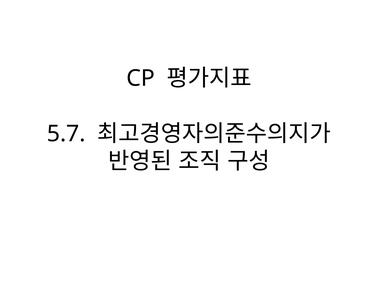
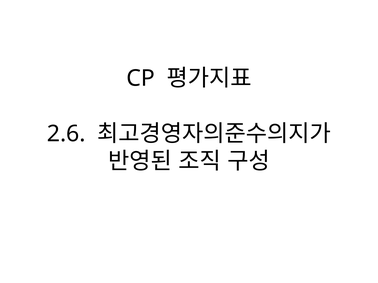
5.7: 5.7 -> 2.6 (66, 134)
